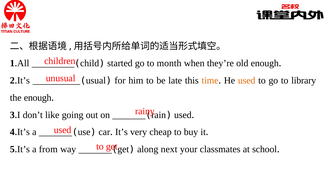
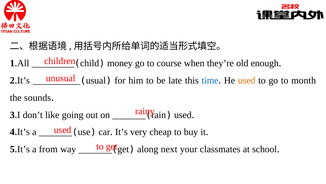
started: started -> money (120, 63)
month: month -> course (169, 63)
time colour: orange -> blue (210, 80)
library: library -> month (304, 80)
the enough: enough -> sounds (38, 97)
